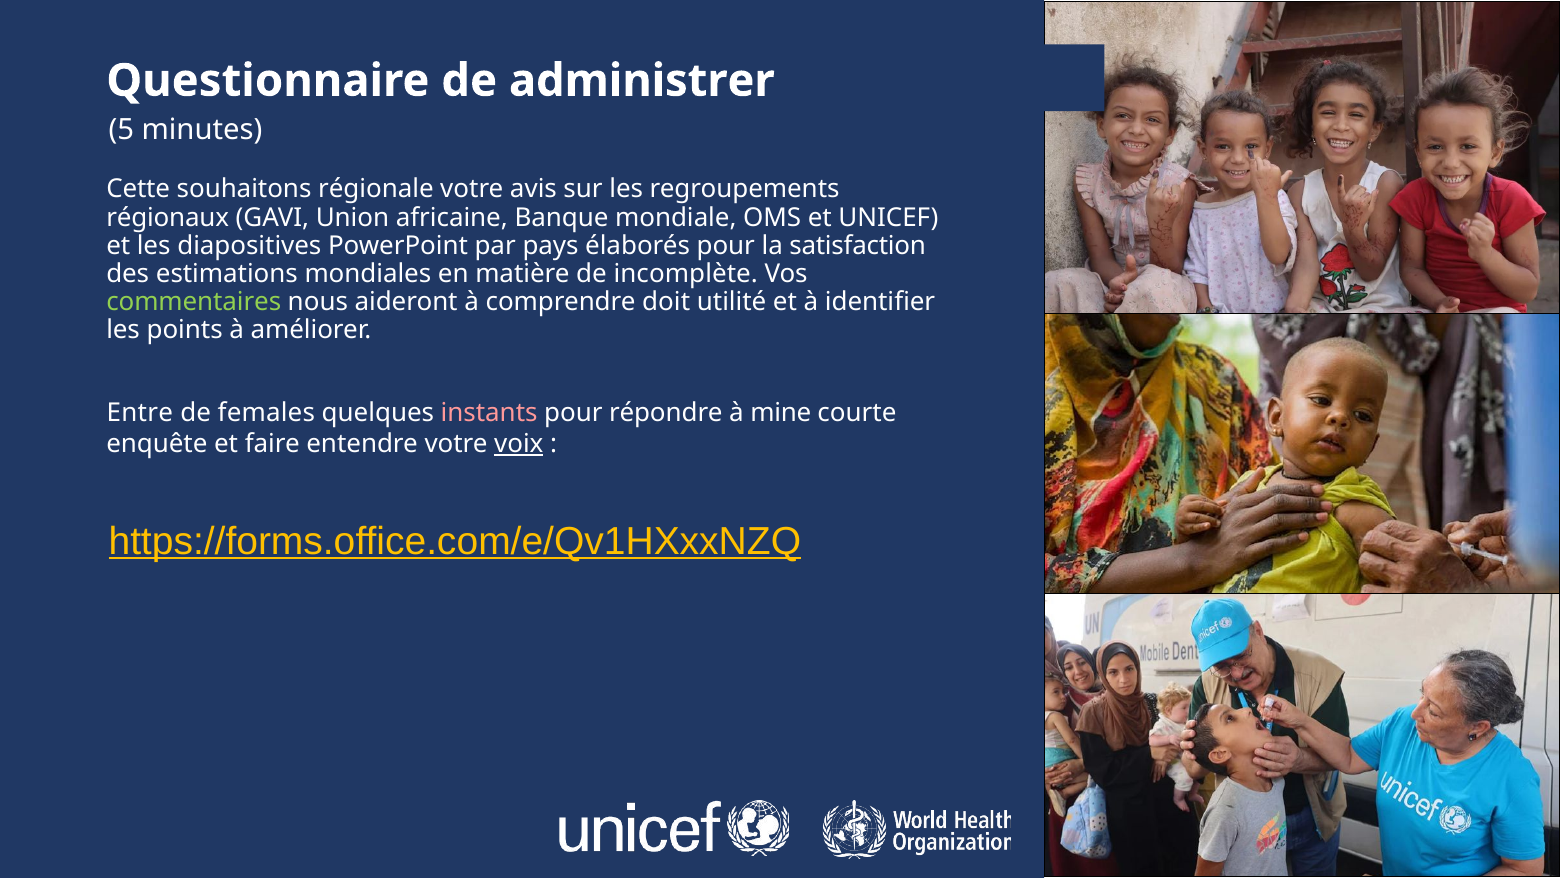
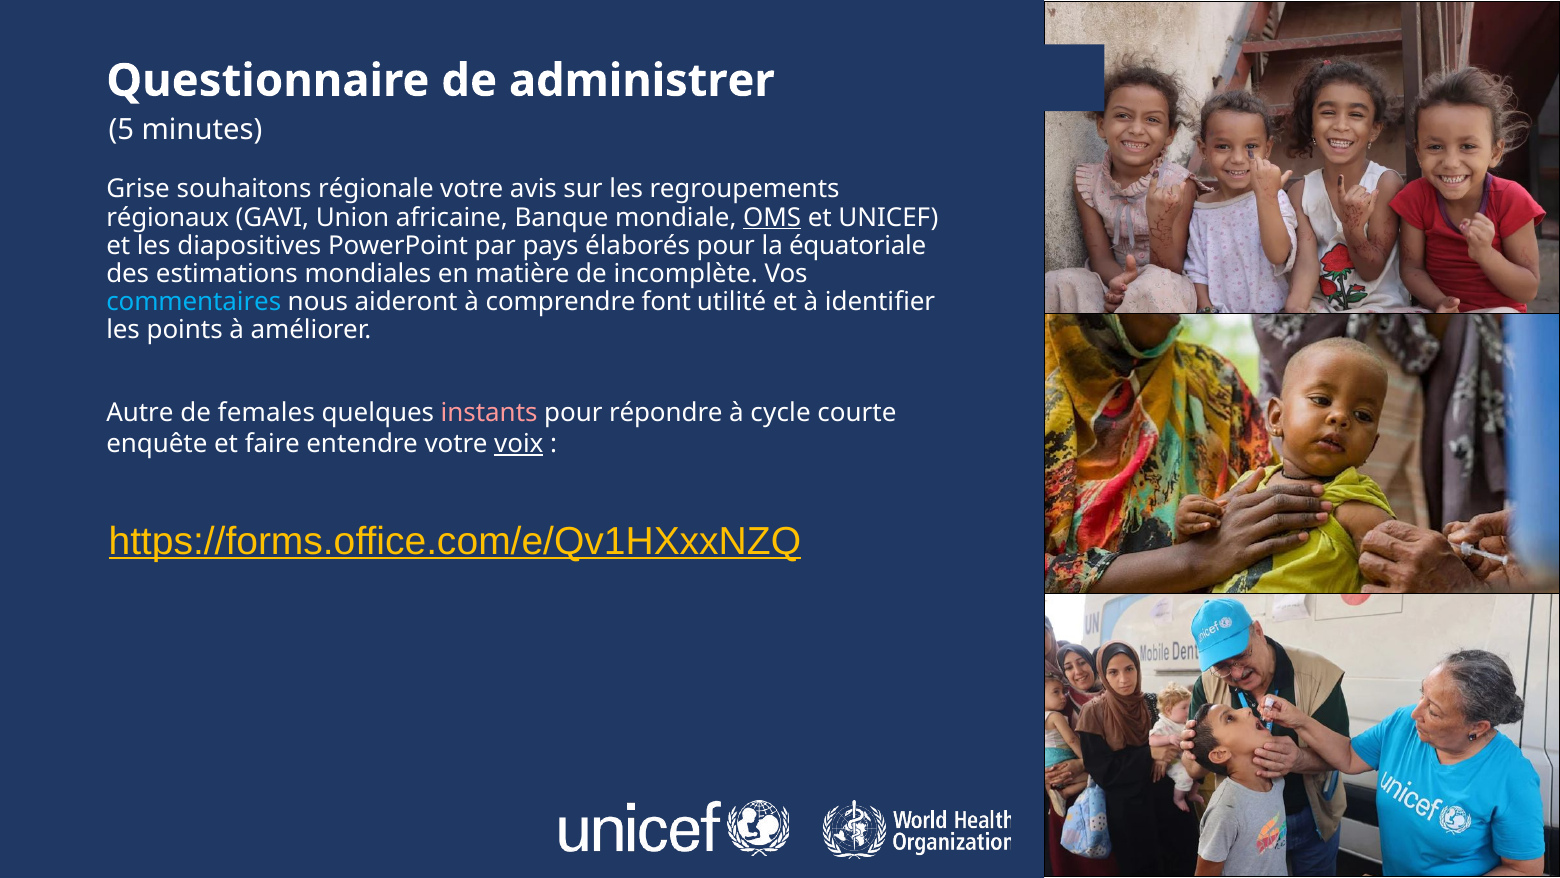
Cette: Cette -> Grise (138, 189)
OMS underline: none -> present (772, 217)
satisfaction: satisfaction -> équatoriale (858, 245)
commentaires colour: light green -> light blue (194, 301)
doit: doit -> font (666, 301)
Entre: Entre -> Autre (140, 412)
mine: mine -> cycle (781, 412)
